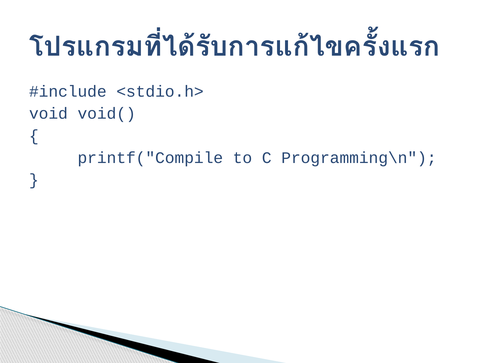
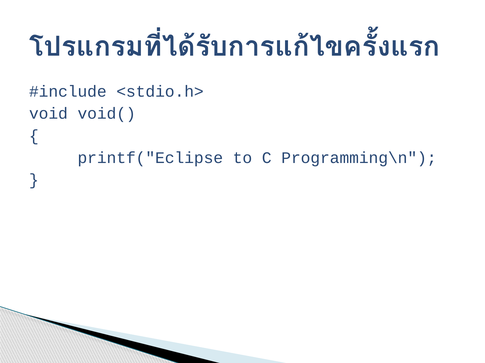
printf("Compile: printf("Compile -> printf("Eclipse (150, 158)
